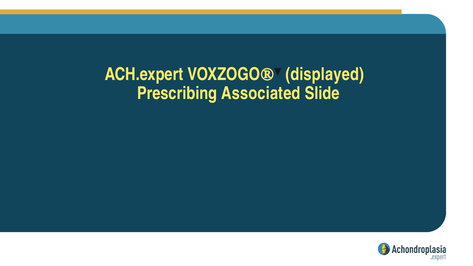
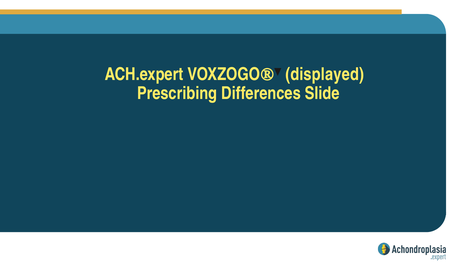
Associated: Associated -> Differences (261, 93)
